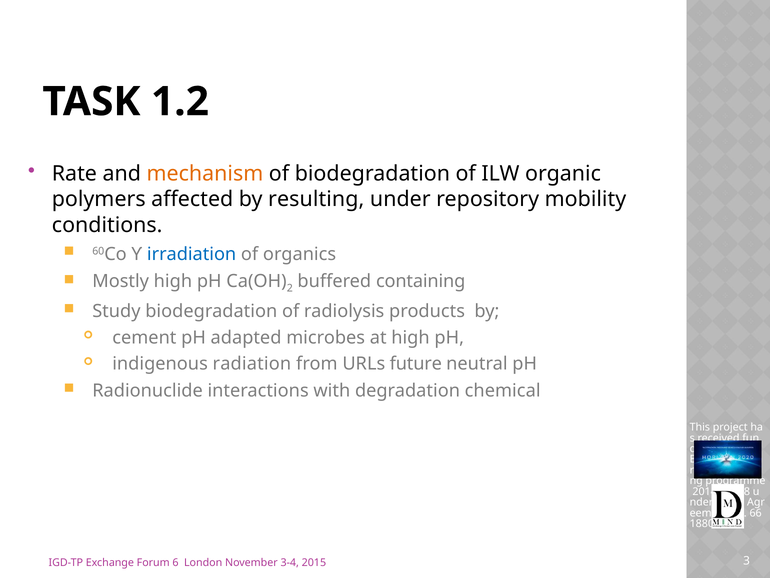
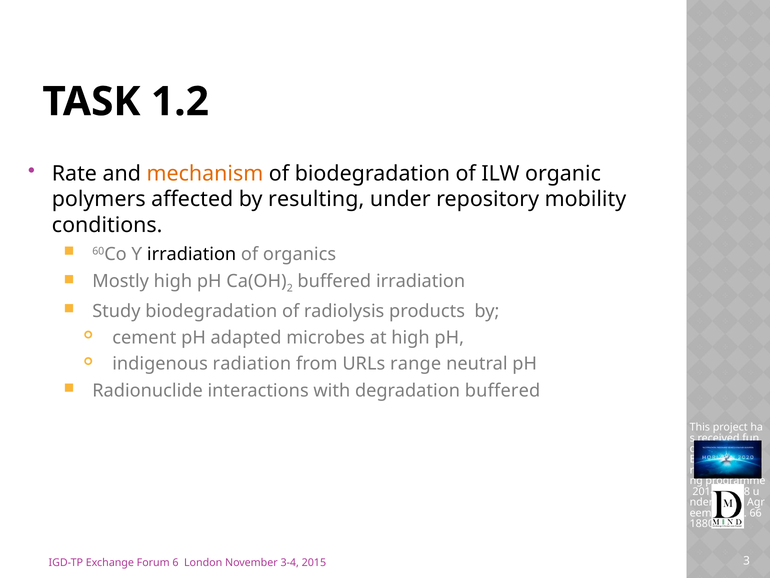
irradiation colour: blue -> black (192, 254)
buffered containing: containing -> irradiation (421, 281)
future: future -> range (416, 363)
degradation chemical: chemical -> buffered (503, 391)
